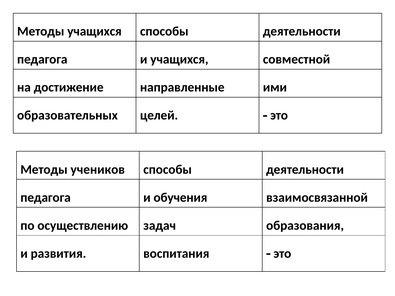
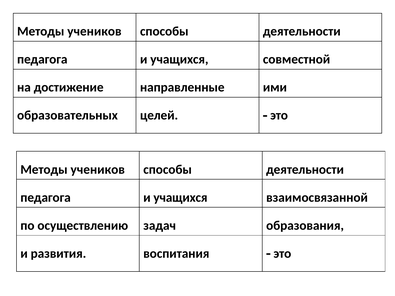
учащихся: учащихся -> учеников (94, 31)
обучения: обучения -> учащихся (180, 198)
